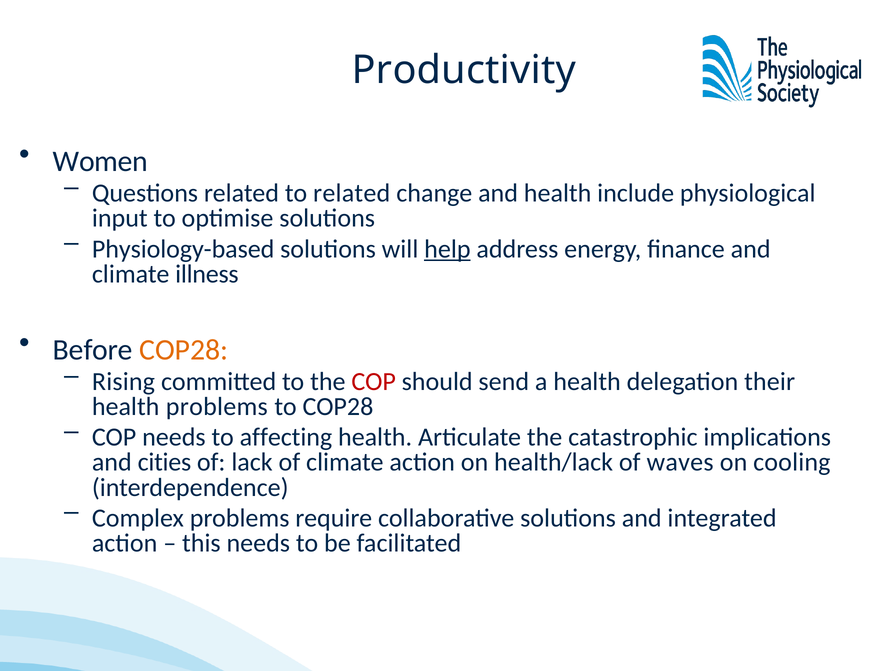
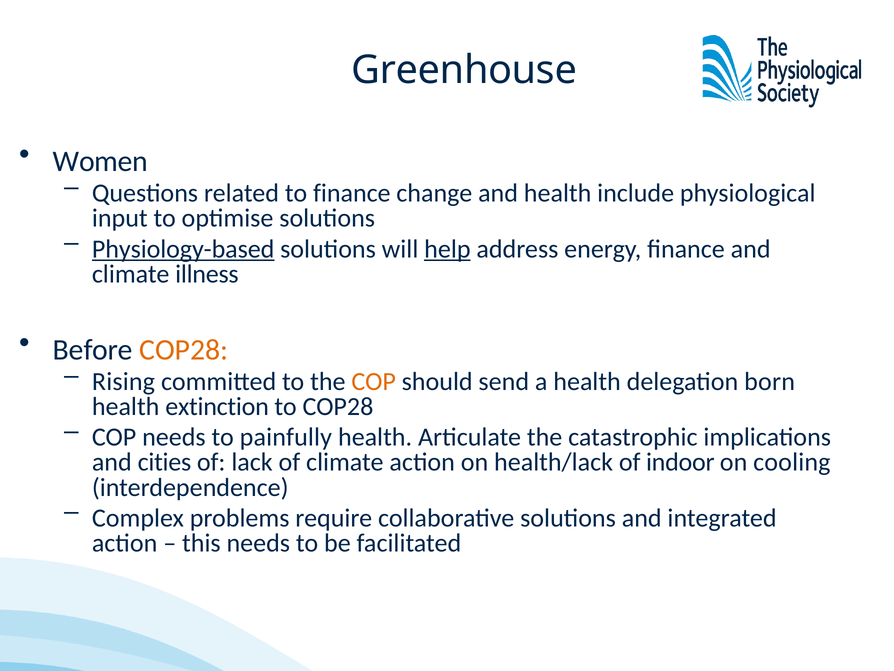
Productivity: Productivity -> Greenhouse (464, 70)
to related: related -> finance (352, 193)
Physiology-based underline: none -> present (183, 249)
COP colour: red -> orange (374, 381)
their: their -> born (770, 381)
health problems: problems -> extinction (217, 406)
affecting: affecting -> painfully (286, 437)
waves: waves -> indoor (680, 462)
